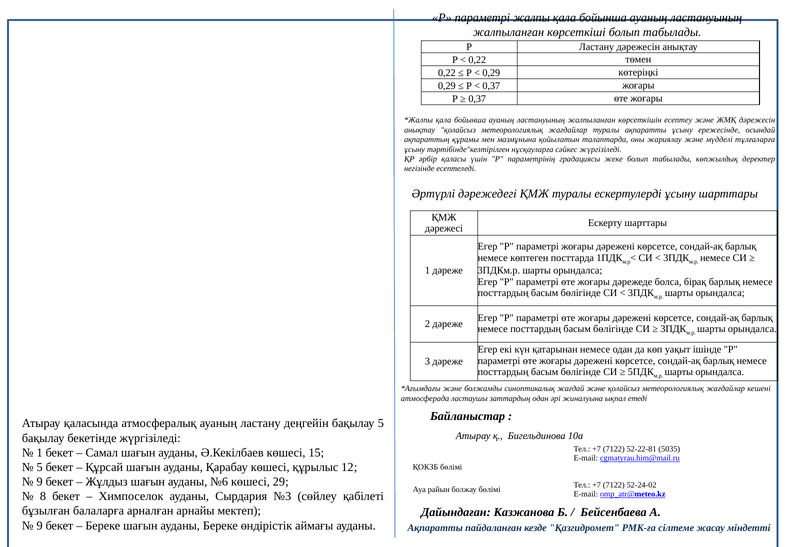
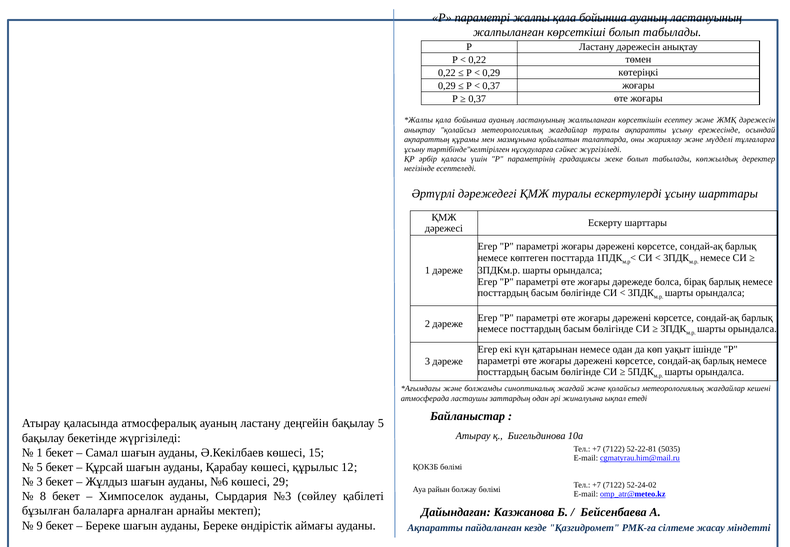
9: 9 -> 3 (40, 482)
